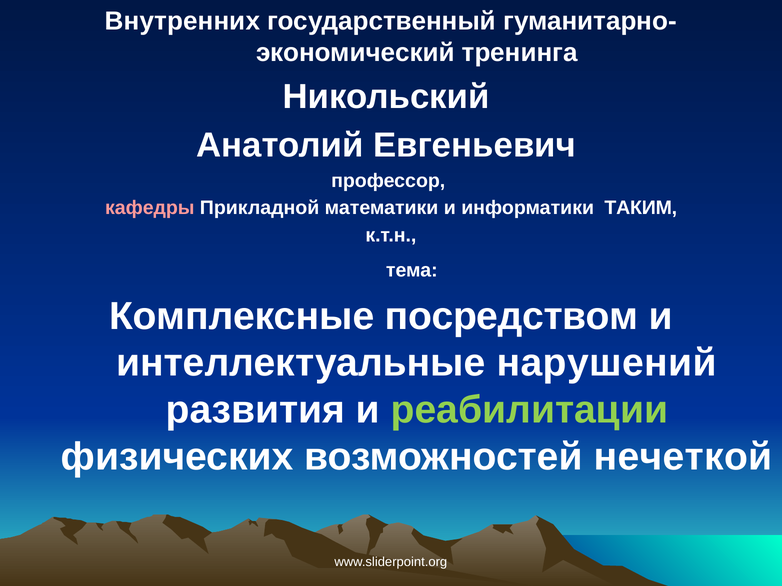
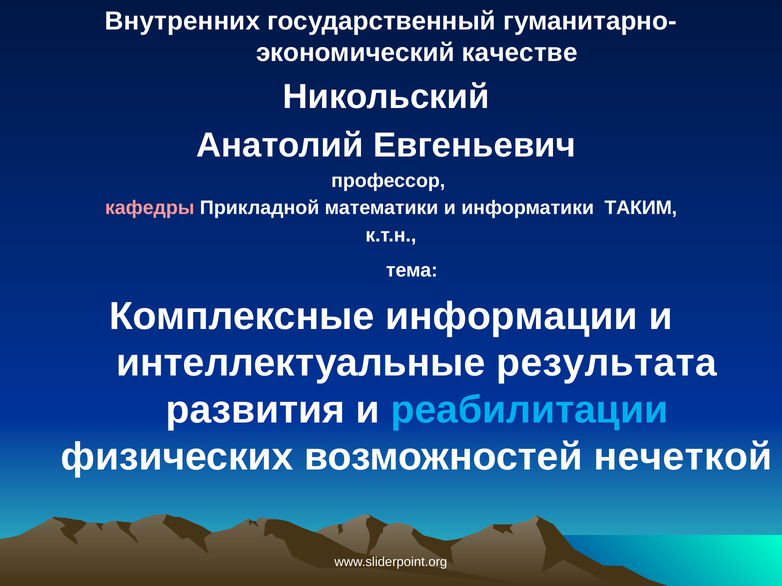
тренинга: тренинга -> качестве (520, 53)
посредством: посредством -> информации (511, 316)
нарушений: нарушений -> результата (607, 363)
реабилитации colour: light green -> light blue (529, 410)
